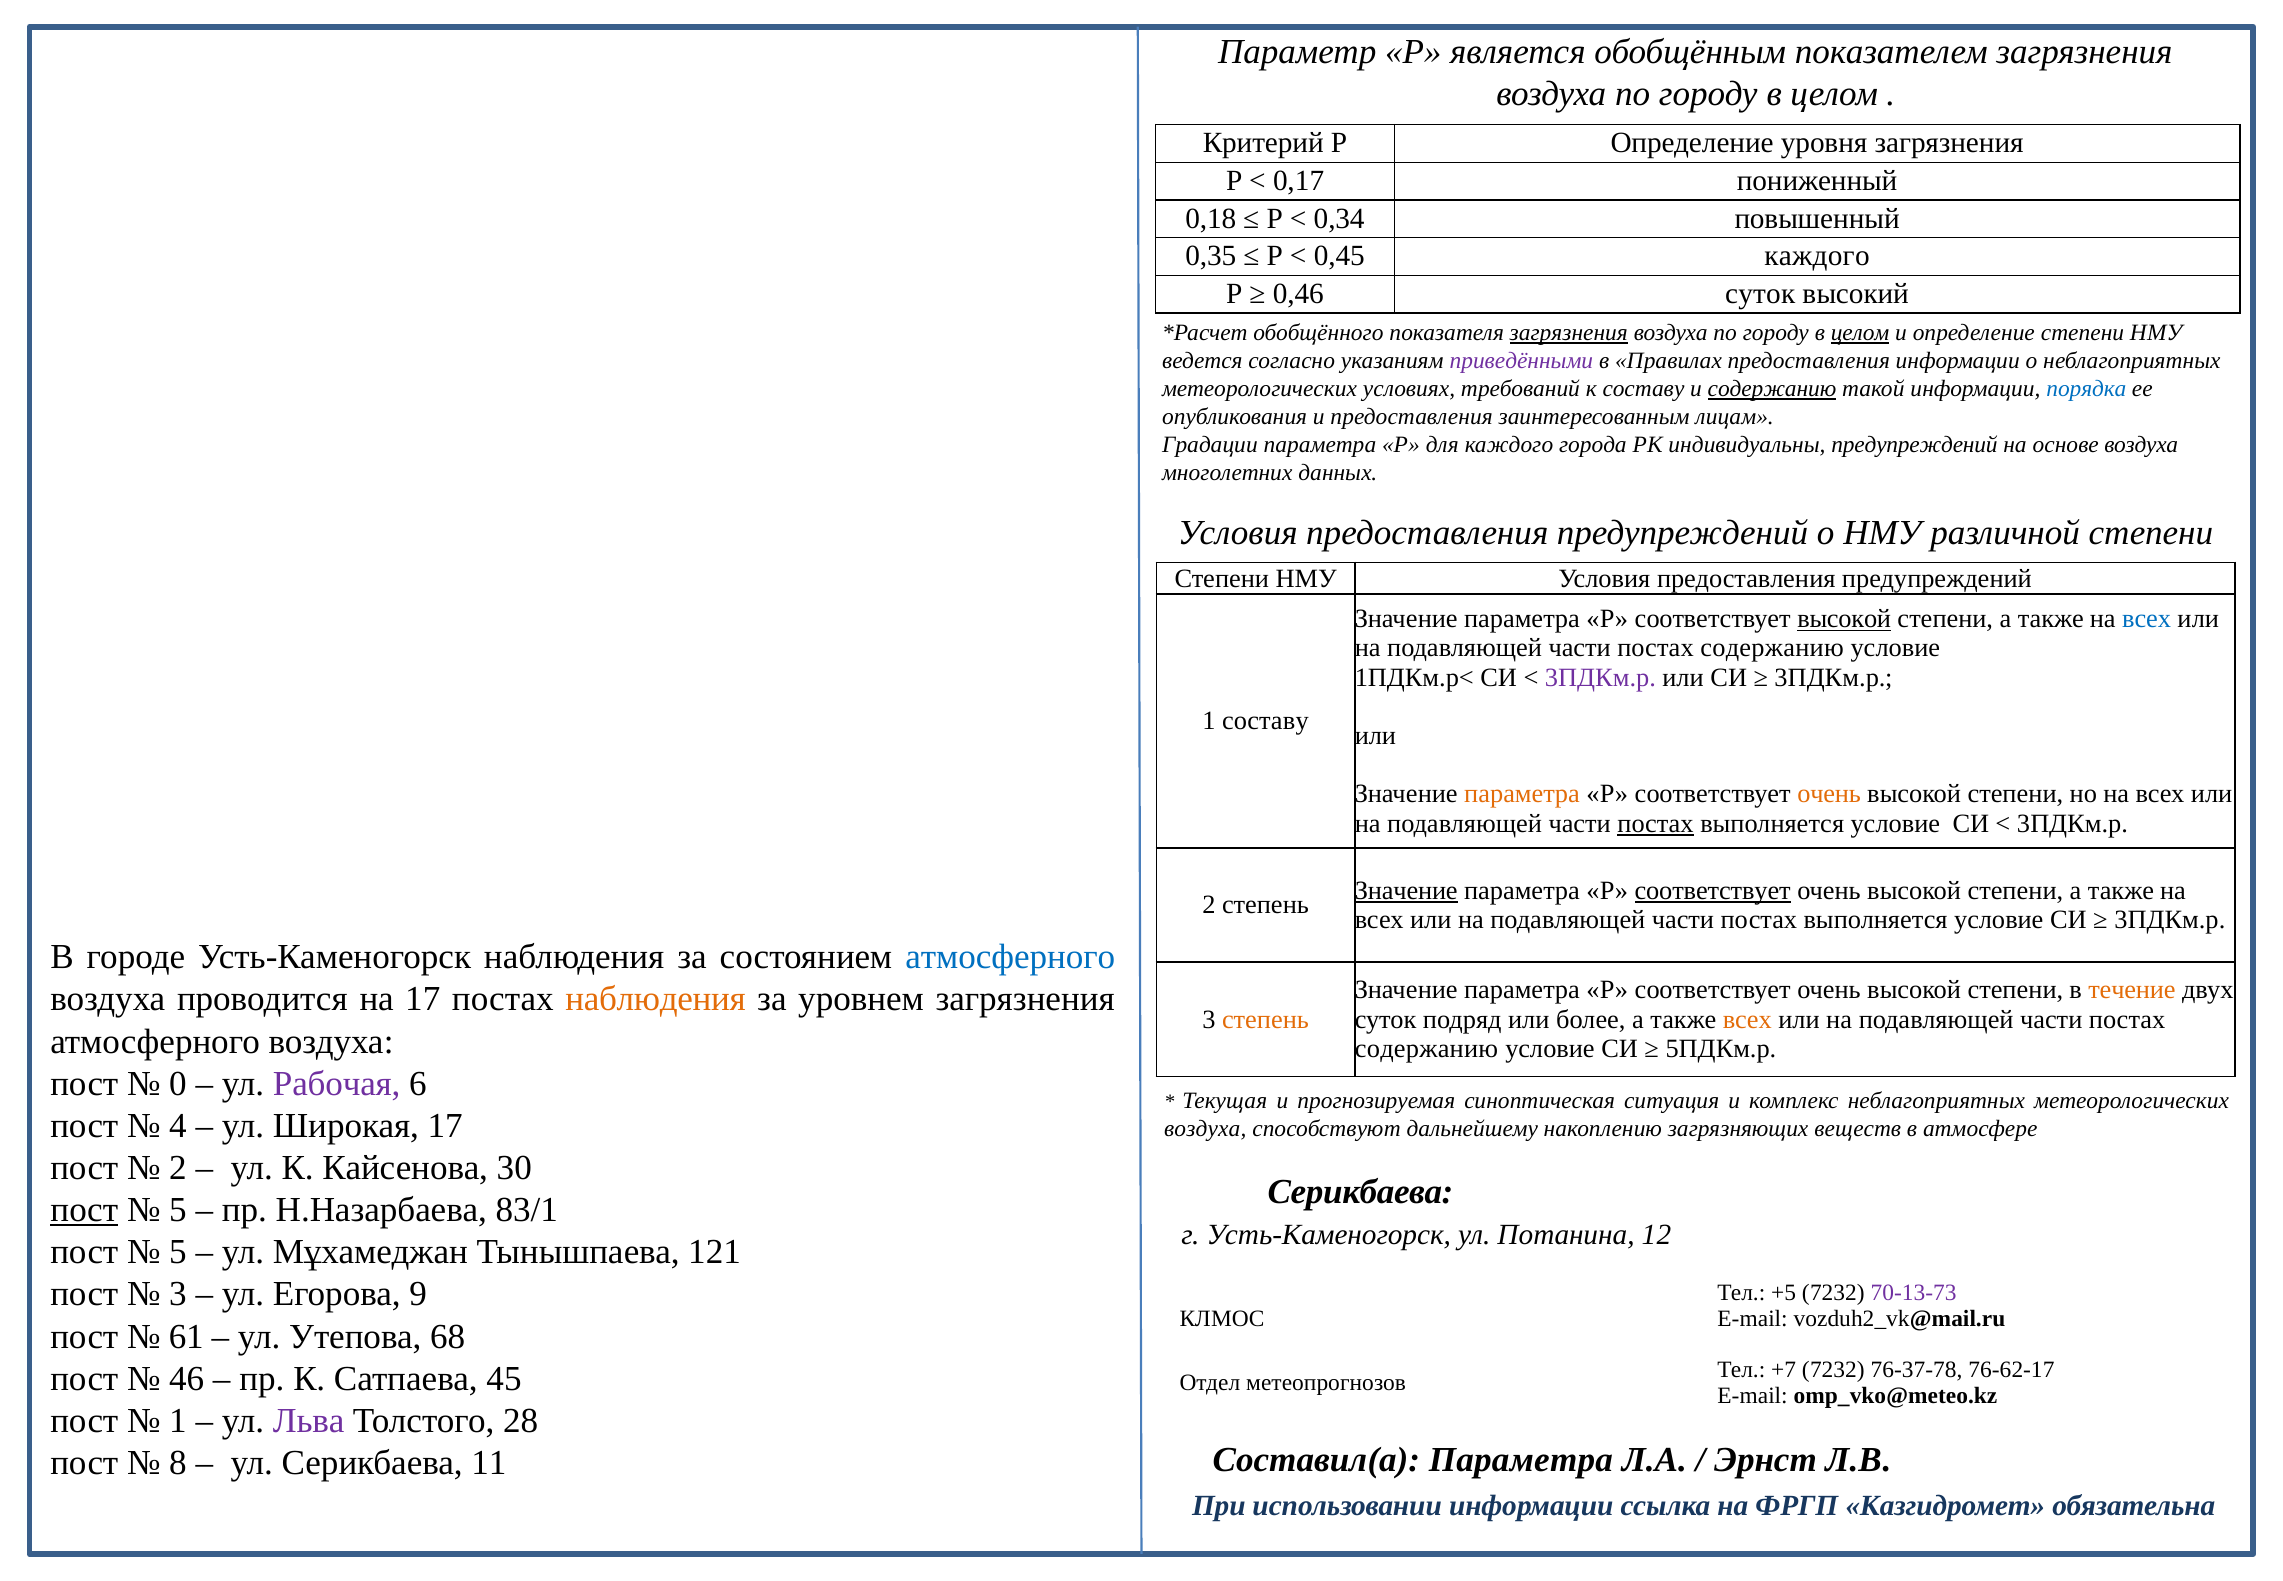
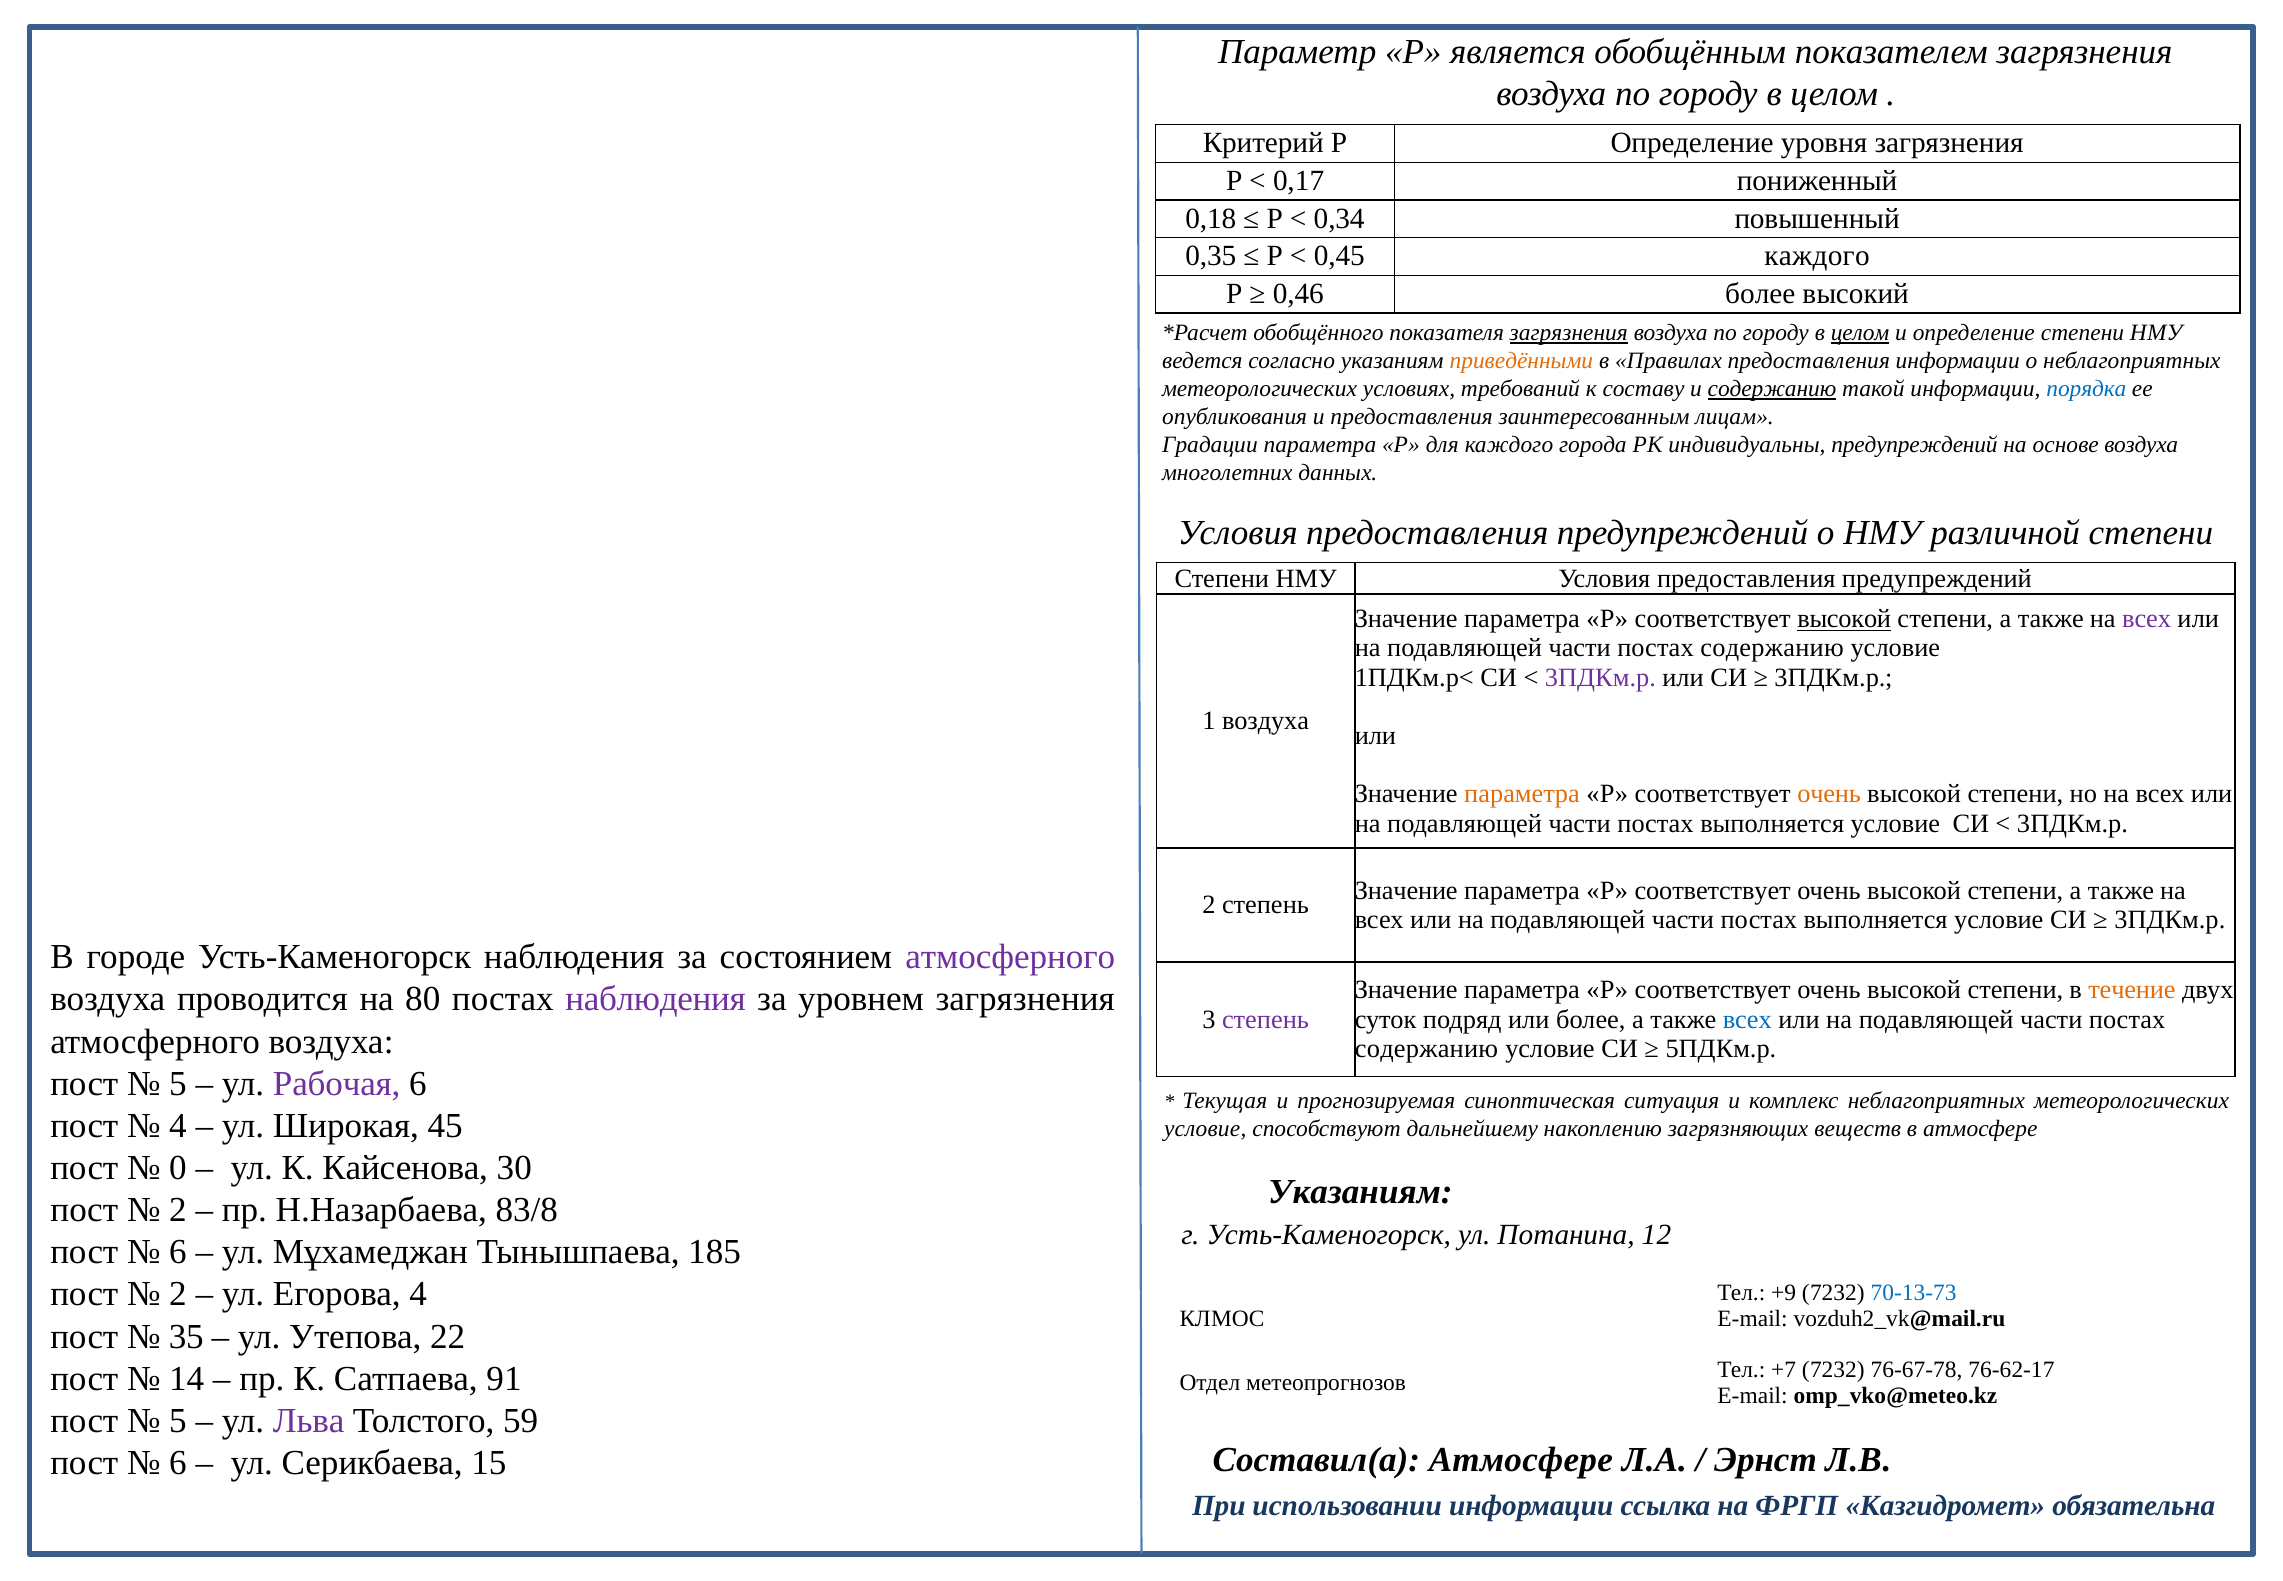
0,46 суток: суток -> более (1760, 294)
приведёнными colour: purple -> orange (1521, 361)
всех colour: blue -> purple (2147, 619)
1 составу: составу -> воздуха (1266, 721)
постах underline: present -> none (1655, 823)
Значение underline: present -> none (1406, 890)
соответствует underline: present -> none (1713, 890)
атмосферного colour: blue -> purple (1010, 957)
на 17: 17 -> 80 (423, 999)
наблюдения colour: orange -> purple (656, 999)
степень colour: orange -> purple (1265, 1019)
всех colour: orange -> blue (1747, 1019)
0: 0 -> 5 (178, 1083)
Широкая 17: 17 -> 45 (445, 1125)
воздуха: воздуха -> условие (1205, 1129)
2: 2 -> 0 (178, 1168)
Серикбаева: Серикбаева -> Указаниям (1360, 1191)
пост underline: present -> none (84, 1210)
5: 5 -> 2 (178, 1210)
83/1: 83/1 -> 83/8 (527, 1210)
5: 5 -> 6 (178, 1252)
121: 121 -> 185 (715, 1252)
3: 3 -> 2 (178, 1294)
Егорова 9: 9 -> 4 (418, 1294)
+5: +5 -> +9 (1784, 1292)
70-13-73 colour: purple -> blue (1914, 1292)
61: 61 -> 35 (186, 1336)
68: 68 -> 22 (448, 1336)
76-37-78: 76-37-78 -> 76-67-78 (1917, 1370)
46: 46 -> 14 (187, 1378)
45: 45 -> 91 (504, 1378)
1: 1 -> 5 (178, 1420)
28: 28 -> 59 (521, 1420)
Составил(а Параметра: Параметра -> Атмосфере (1521, 1459)
8: 8 -> 6 (178, 1463)
11: 11 -> 15 (489, 1463)
